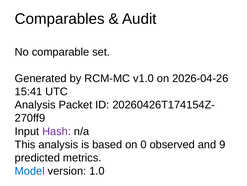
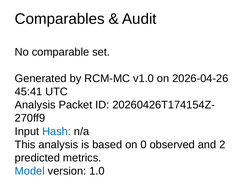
15:41: 15:41 -> 45:41 (29, 91)
Hash colour: purple -> blue (57, 131)
9: 9 -> 2 (222, 144)
